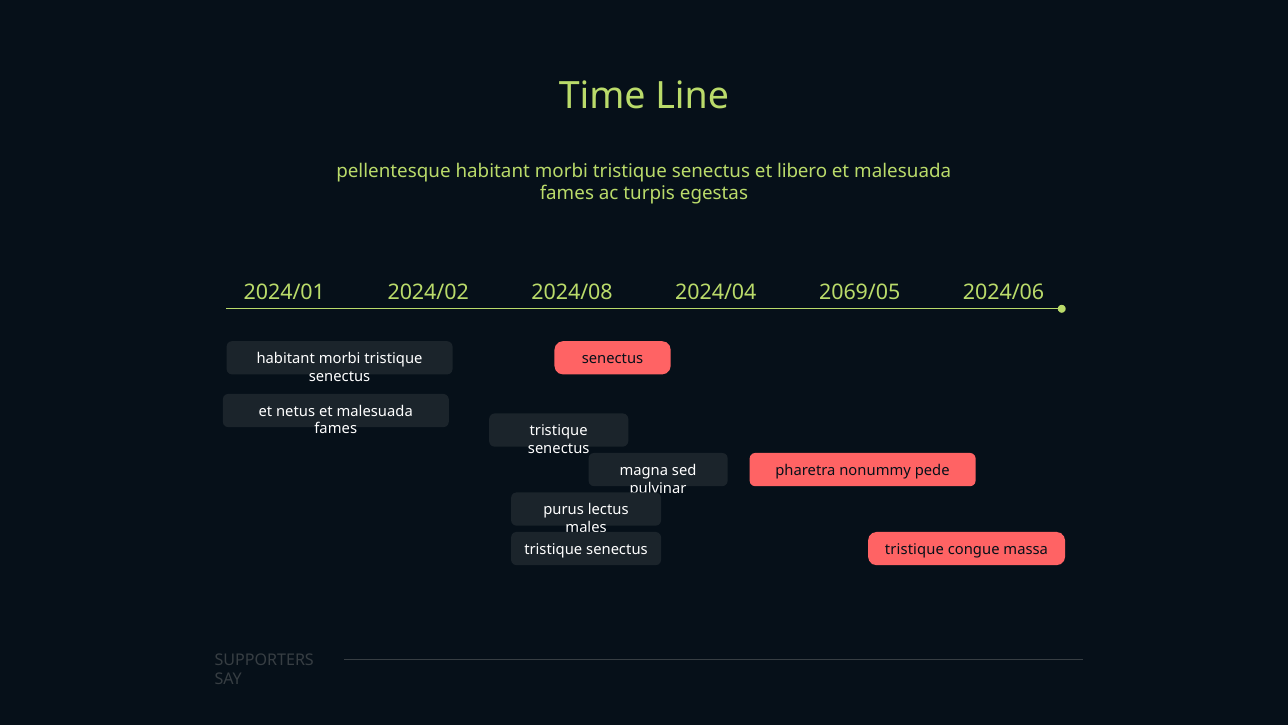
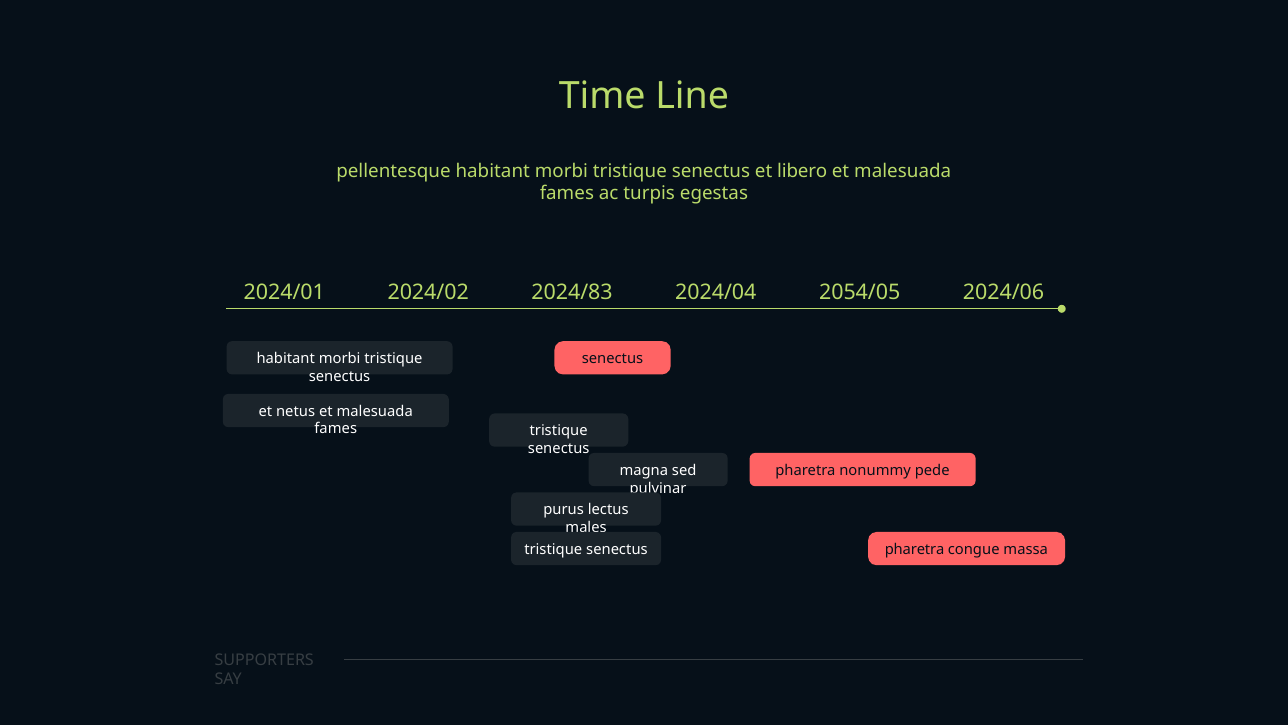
2024/08: 2024/08 -> 2024/83 (572, 292)
2069/05: 2069/05 -> 2054/05 (860, 292)
tristique: tristique -> pharetra (915, 549)
